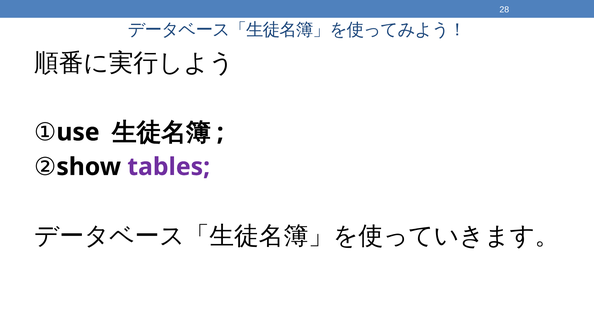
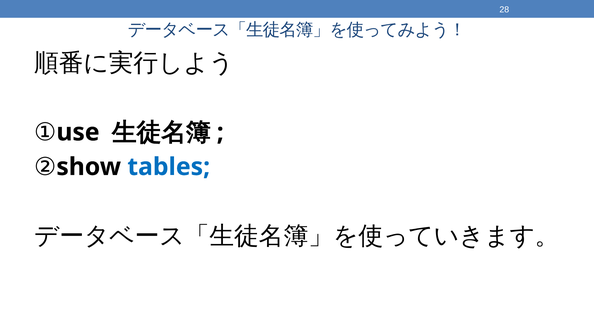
tables colour: purple -> blue (169, 167)
